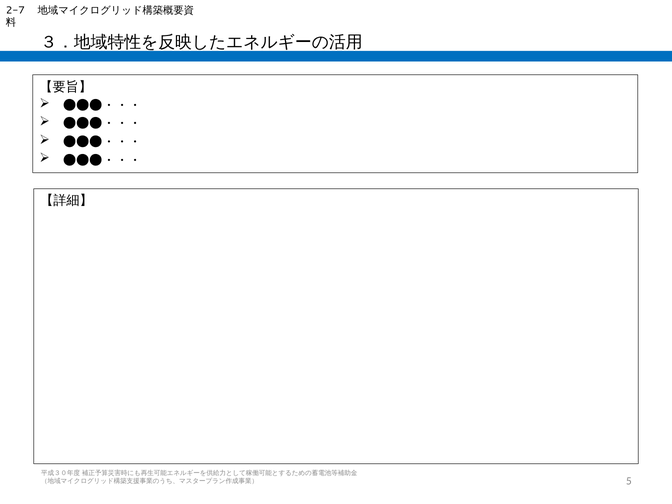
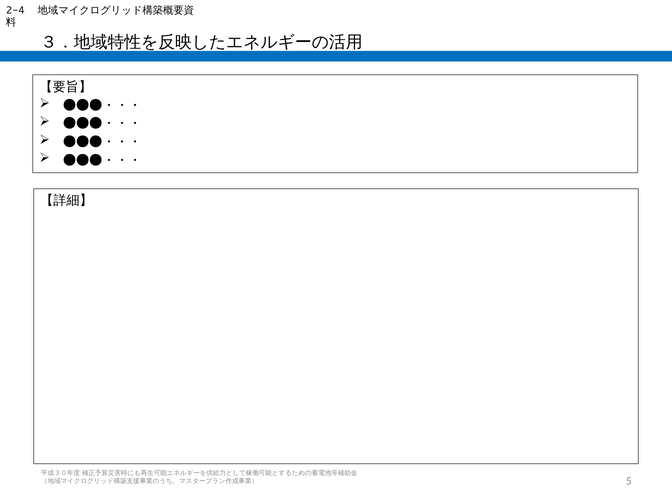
2-7: 2-7 -> 2-4 (15, 10)
